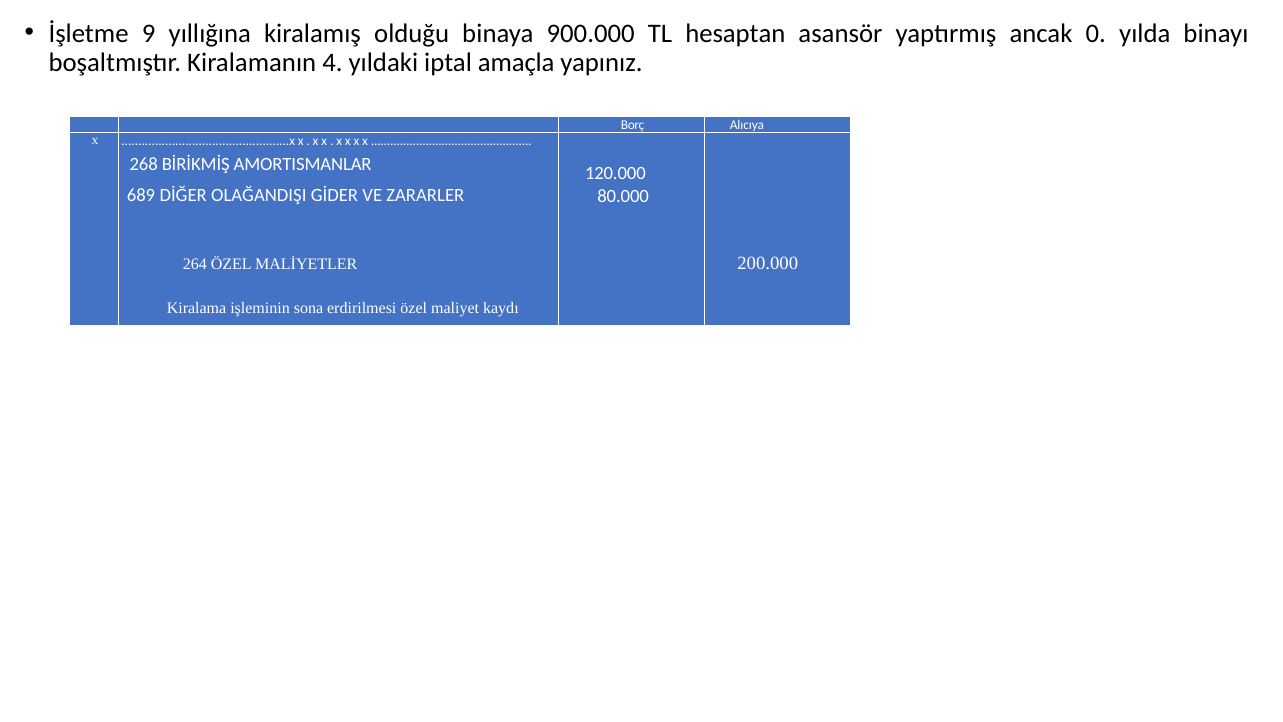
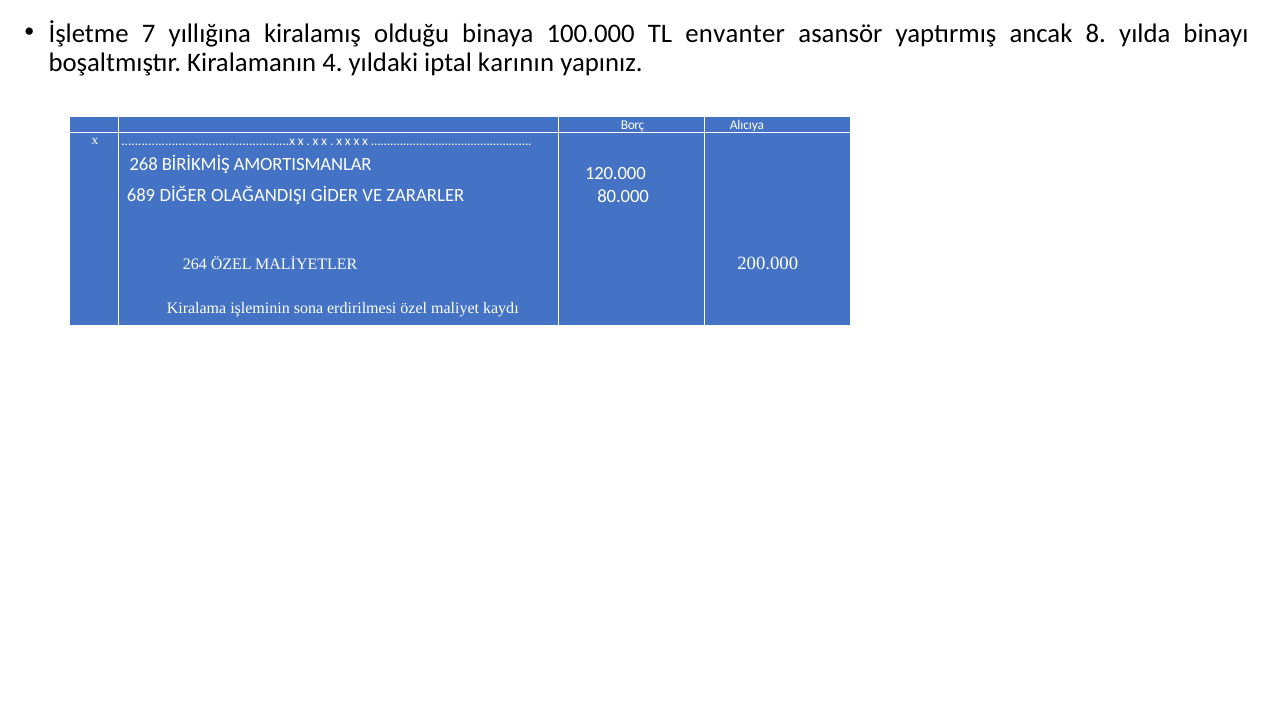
9: 9 -> 7 (149, 33)
900.000: 900.000 -> 100.000 (591, 33)
hesaptan: hesaptan -> envanter (735, 33)
0: 0 -> 8 (1096, 33)
amaçla: amaçla -> karının (516, 63)
